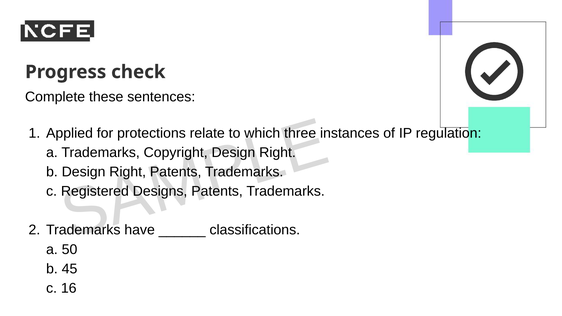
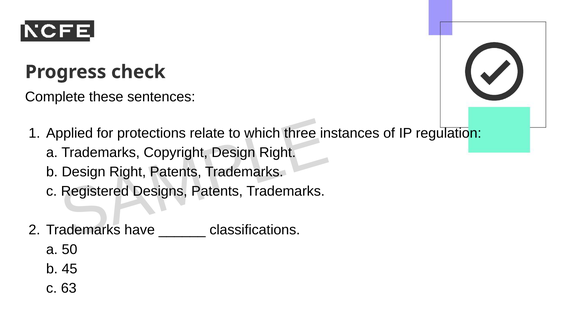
16: 16 -> 63 (69, 288)
